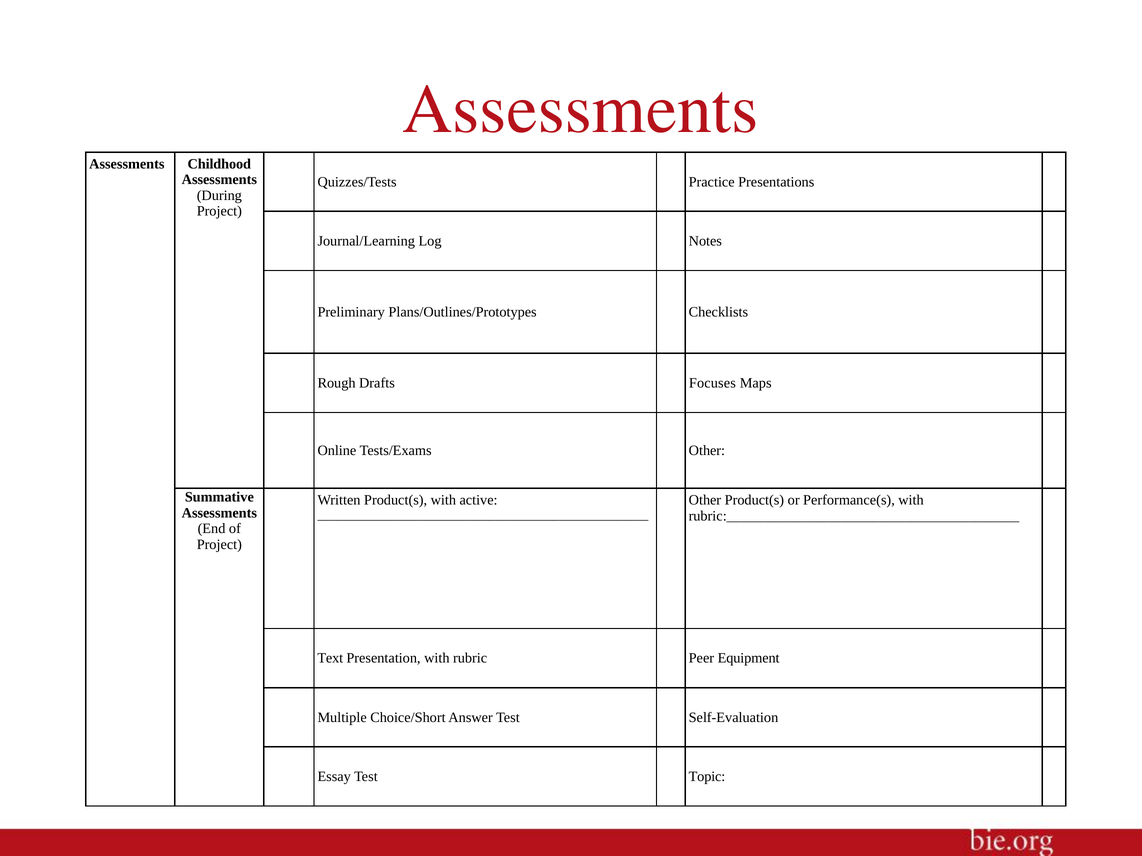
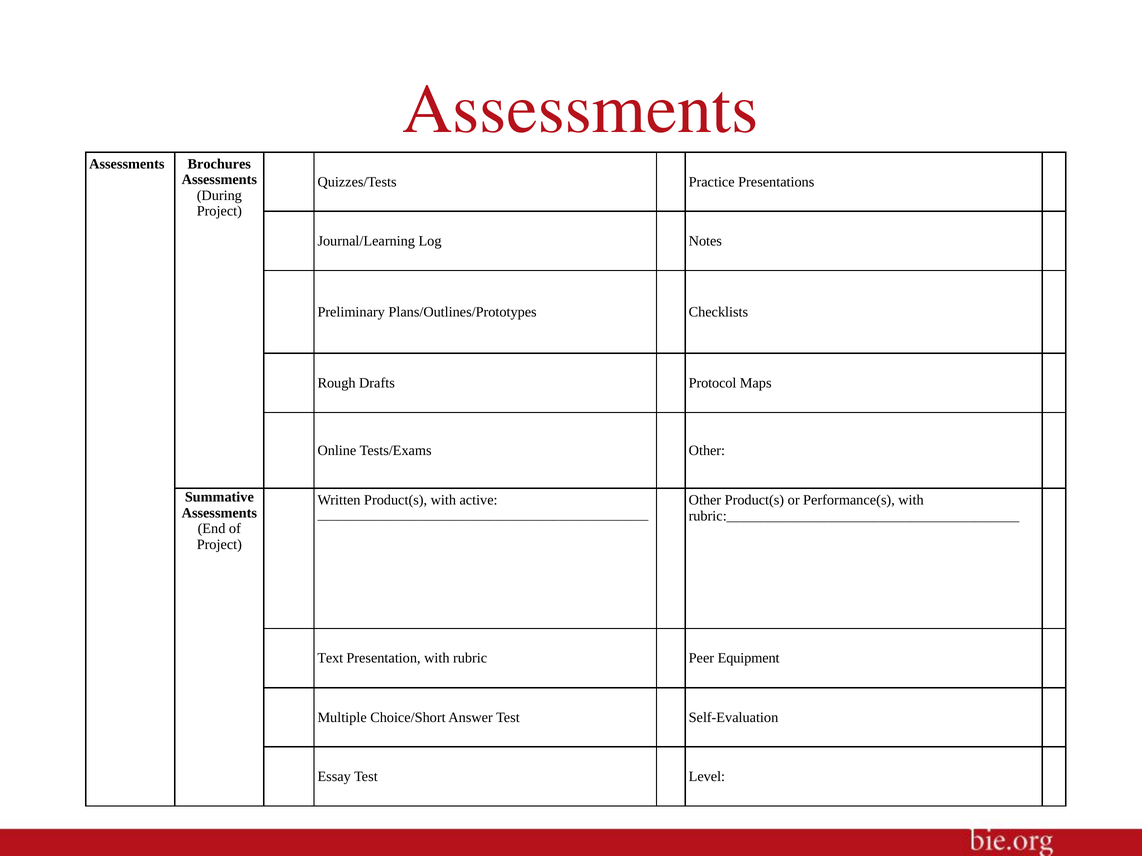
Childhood: Childhood -> Brochures (219, 164)
Focuses: Focuses -> Protocol (713, 383)
Topic: Topic -> Level (707, 777)
